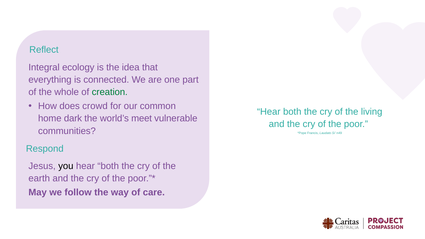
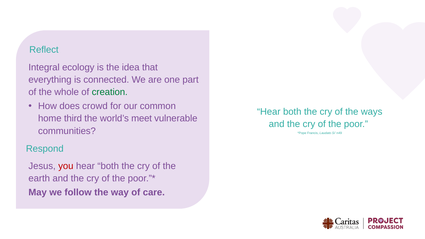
living: living -> ways (372, 112)
dark: dark -> third (73, 119)
you colour: black -> red (66, 166)
